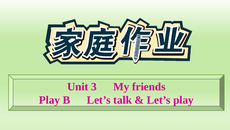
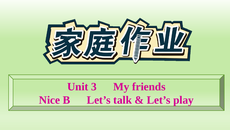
Play: Play -> Nice (49, 100)
